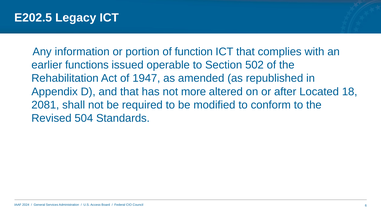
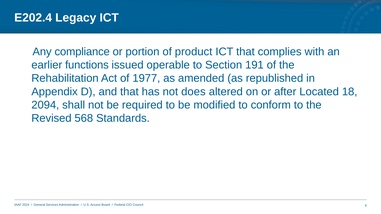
E202.5: E202.5 -> E202.4 (33, 18)
information: information -> compliance (82, 52)
function: function -> product (194, 52)
502: 502 -> 191 (254, 65)
1947: 1947 -> 1977 (146, 78)
more: more -> does (193, 92)
2081: 2081 -> 2094 (45, 105)
504: 504 -> 568 (84, 118)
